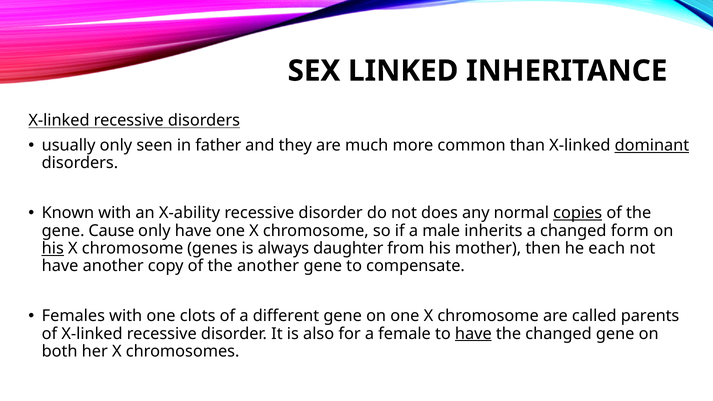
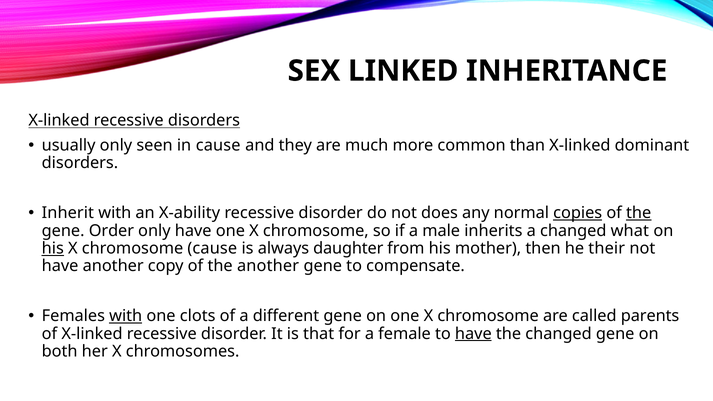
in father: father -> cause (218, 145)
dominant underline: present -> none (652, 145)
Known: Known -> Inherit (68, 213)
the underline: none -> present (639, 213)
Cause: Cause -> Order (111, 231)
form: form -> what (630, 231)
chromosome genes: genes -> cause (212, 248)
each: each -> their (607, 248)
with underline: none -> present (126, 316)
also: also -> that (319, 334)
